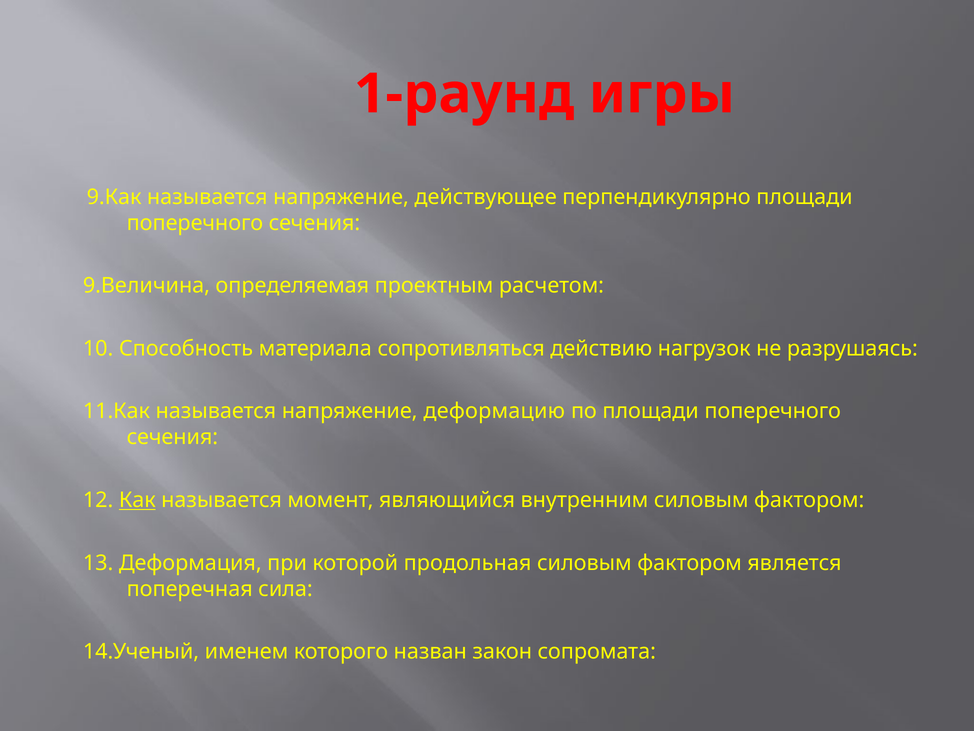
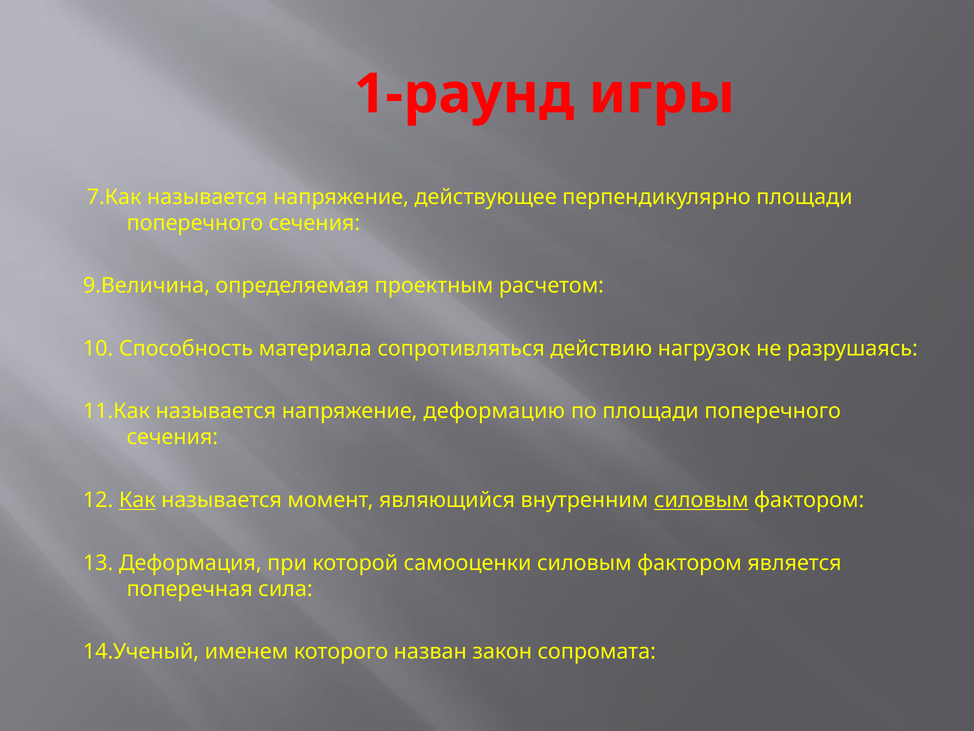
9.Как: 9.Как -> 7.Как (114, 197)
силовым underline: none -> present (701, 500)
продольная: продольная -> самооценки (468, 563)
